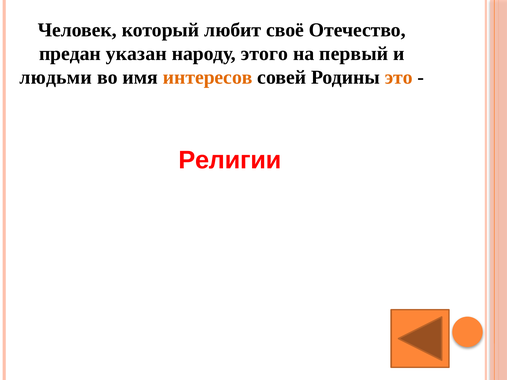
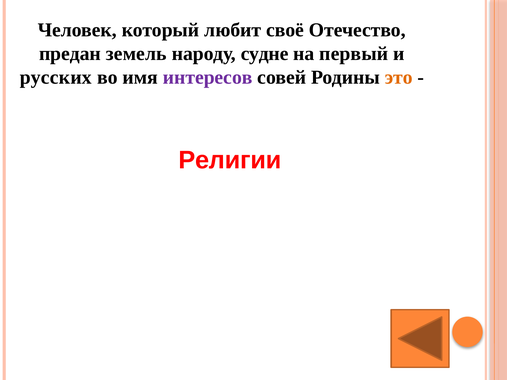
указан: указан -> земель (136, 54)
этого: этого -> судне (265, 54)
людьми: людьми -> русских (56, 77)
интересов colour: orange -> purple (208, 77)
